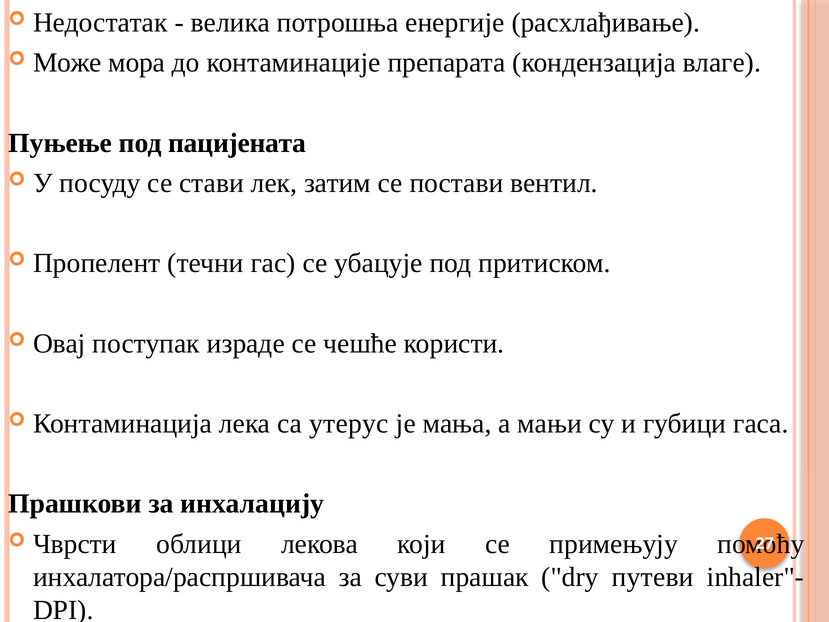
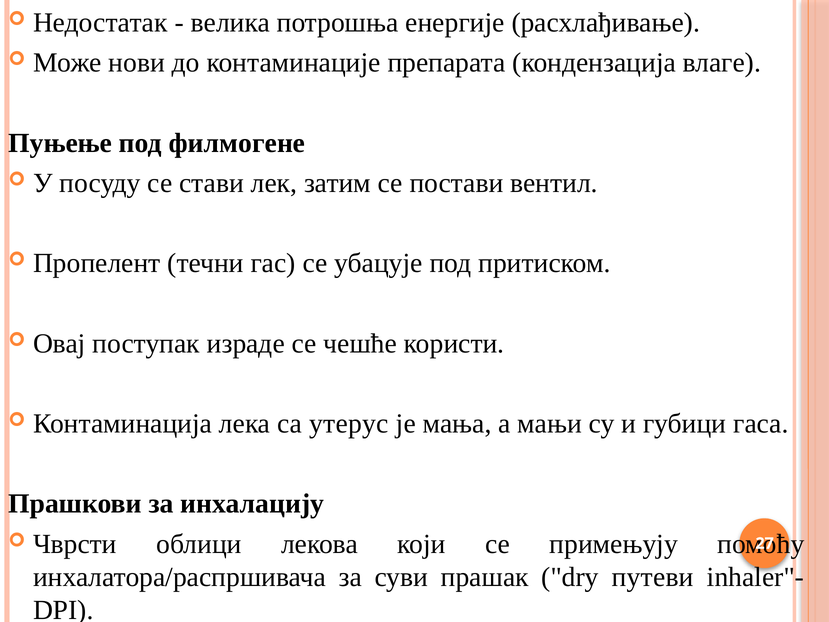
мора: мора -> нови (137, 63)
пацијената: пацијената -> филмогене (237, 143)
